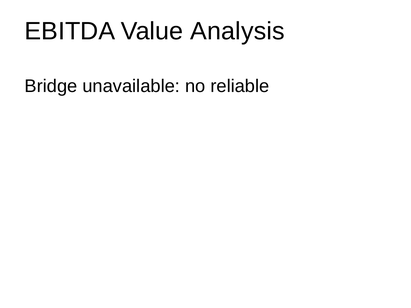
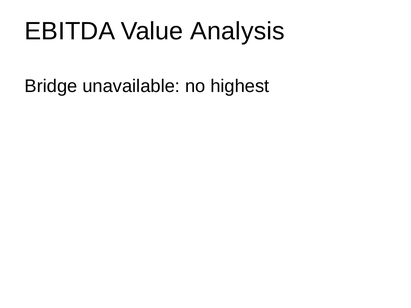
reliable: reliable -> highest (240, 86)
